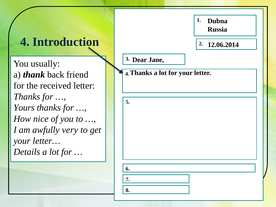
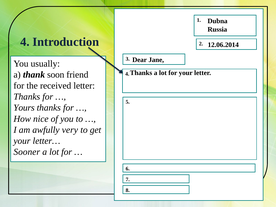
back: back -> soon (56, 75)
Details: Details -> Sooner (27, 152)
